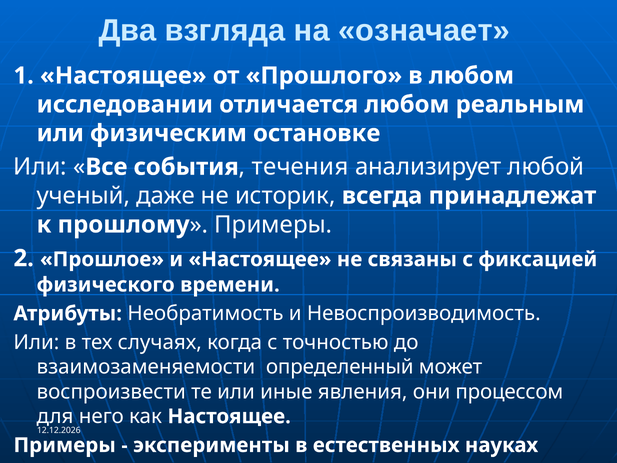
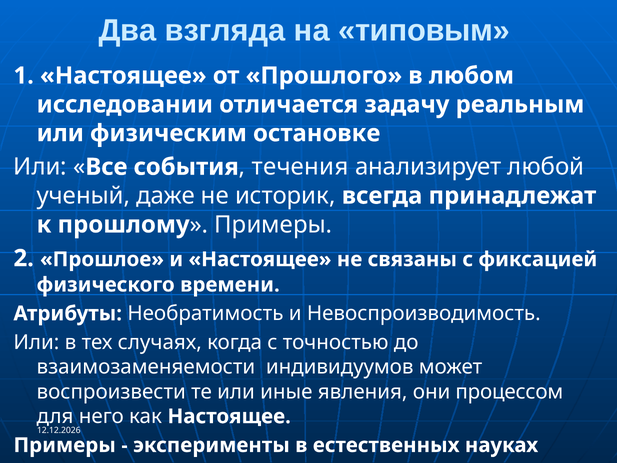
означает: означает -> типовым (424, 31)
отличается любом: любом -> задачу (407, 104)
определенный: определенный -> индивидуумов (340, 367)
